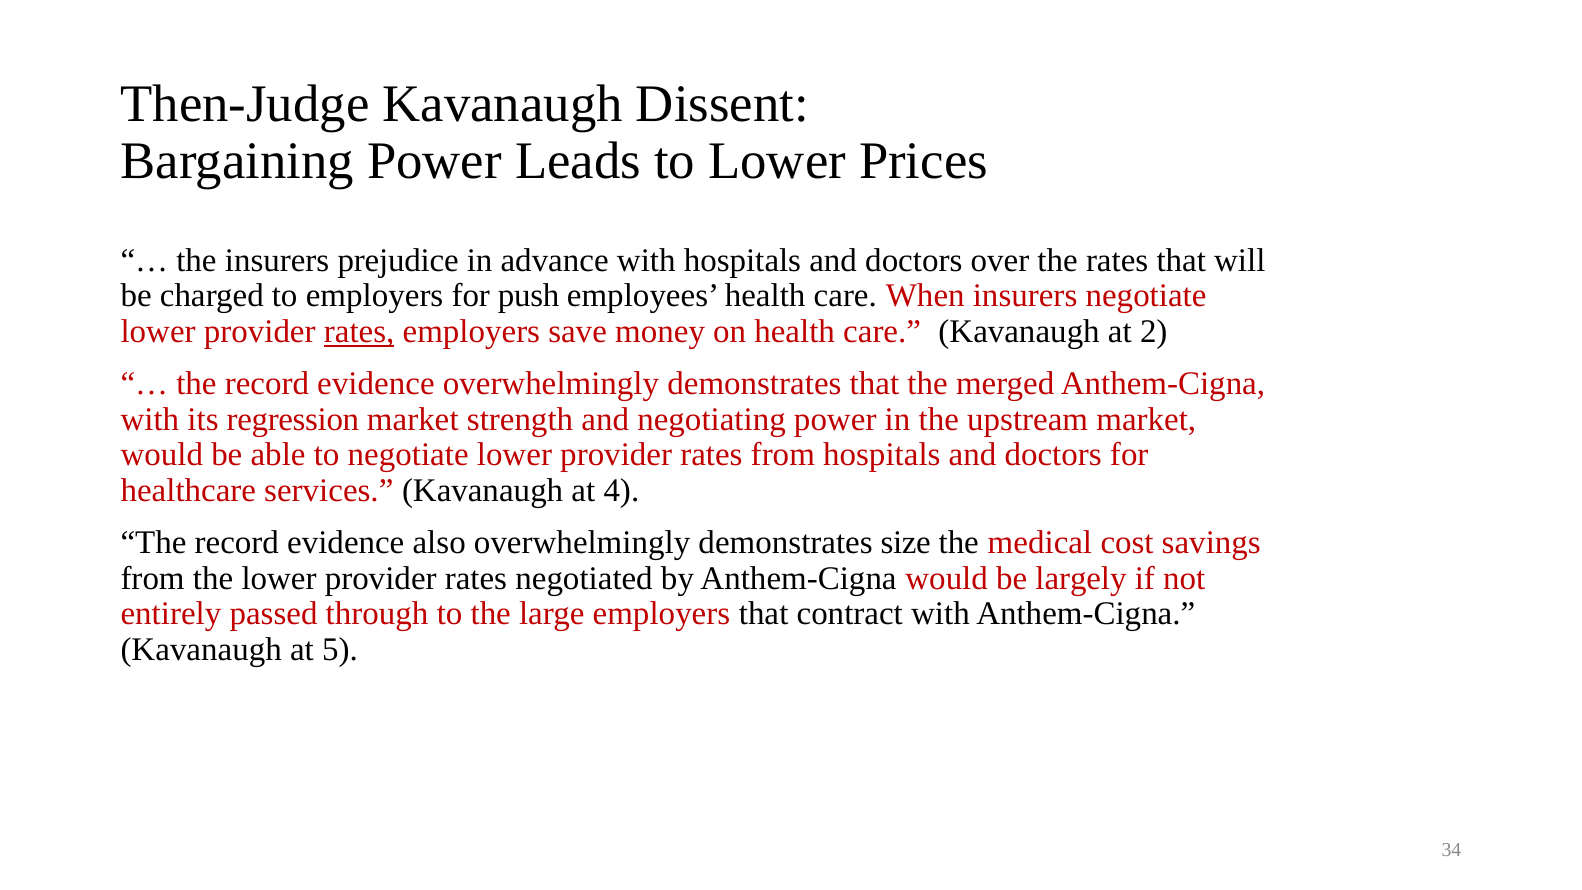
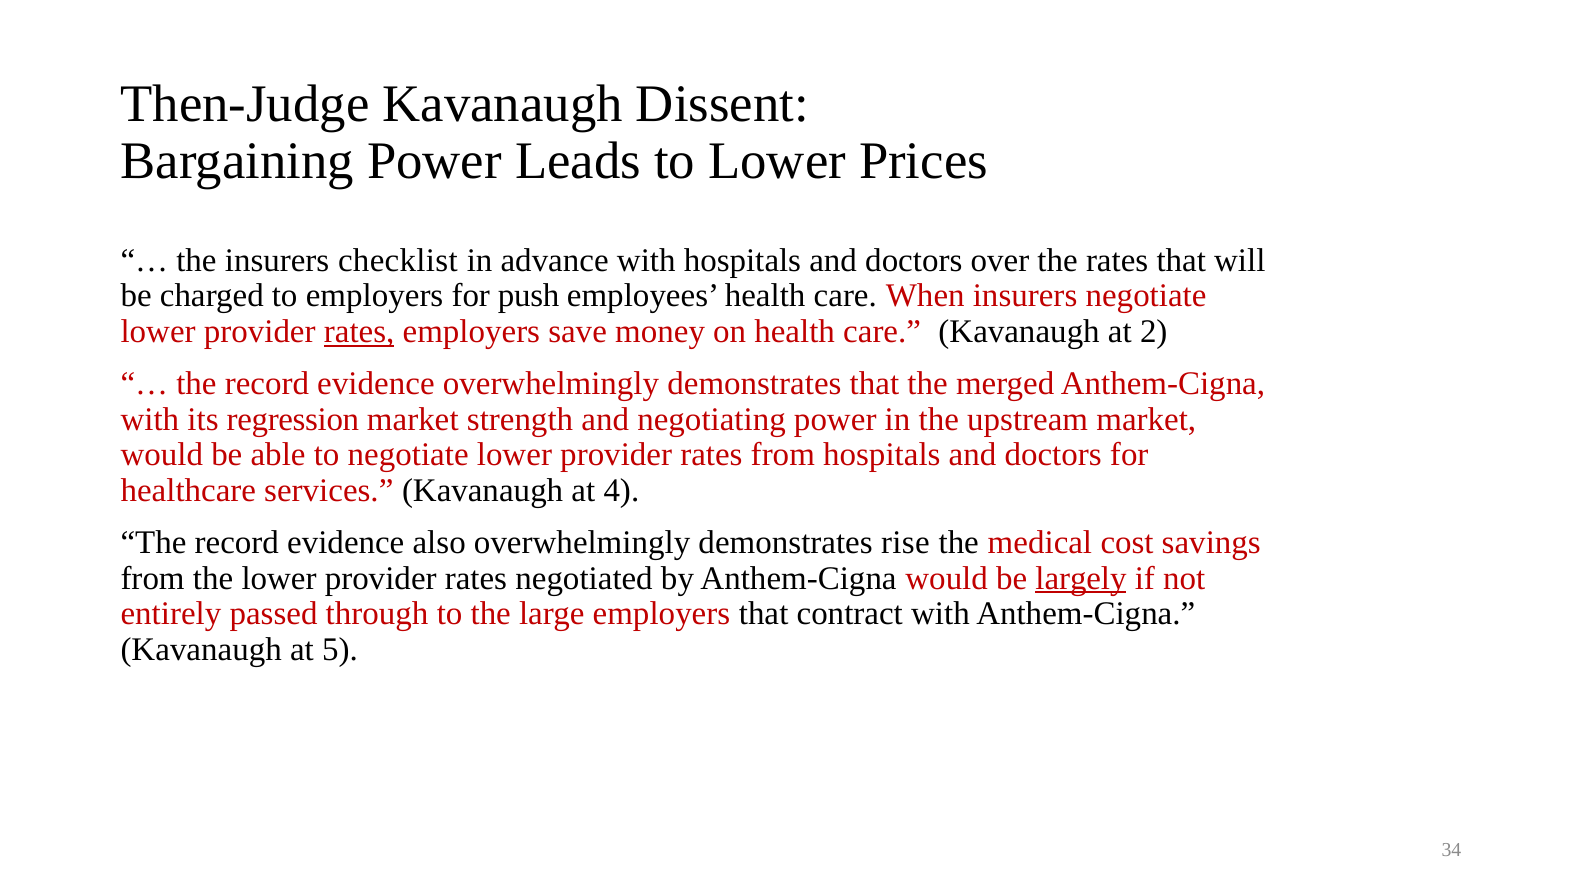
prejudice: prejudice -> checklist (398, 260)
size: size -> rise (905, 543)
largely underline: none -> present (1081, 578)
